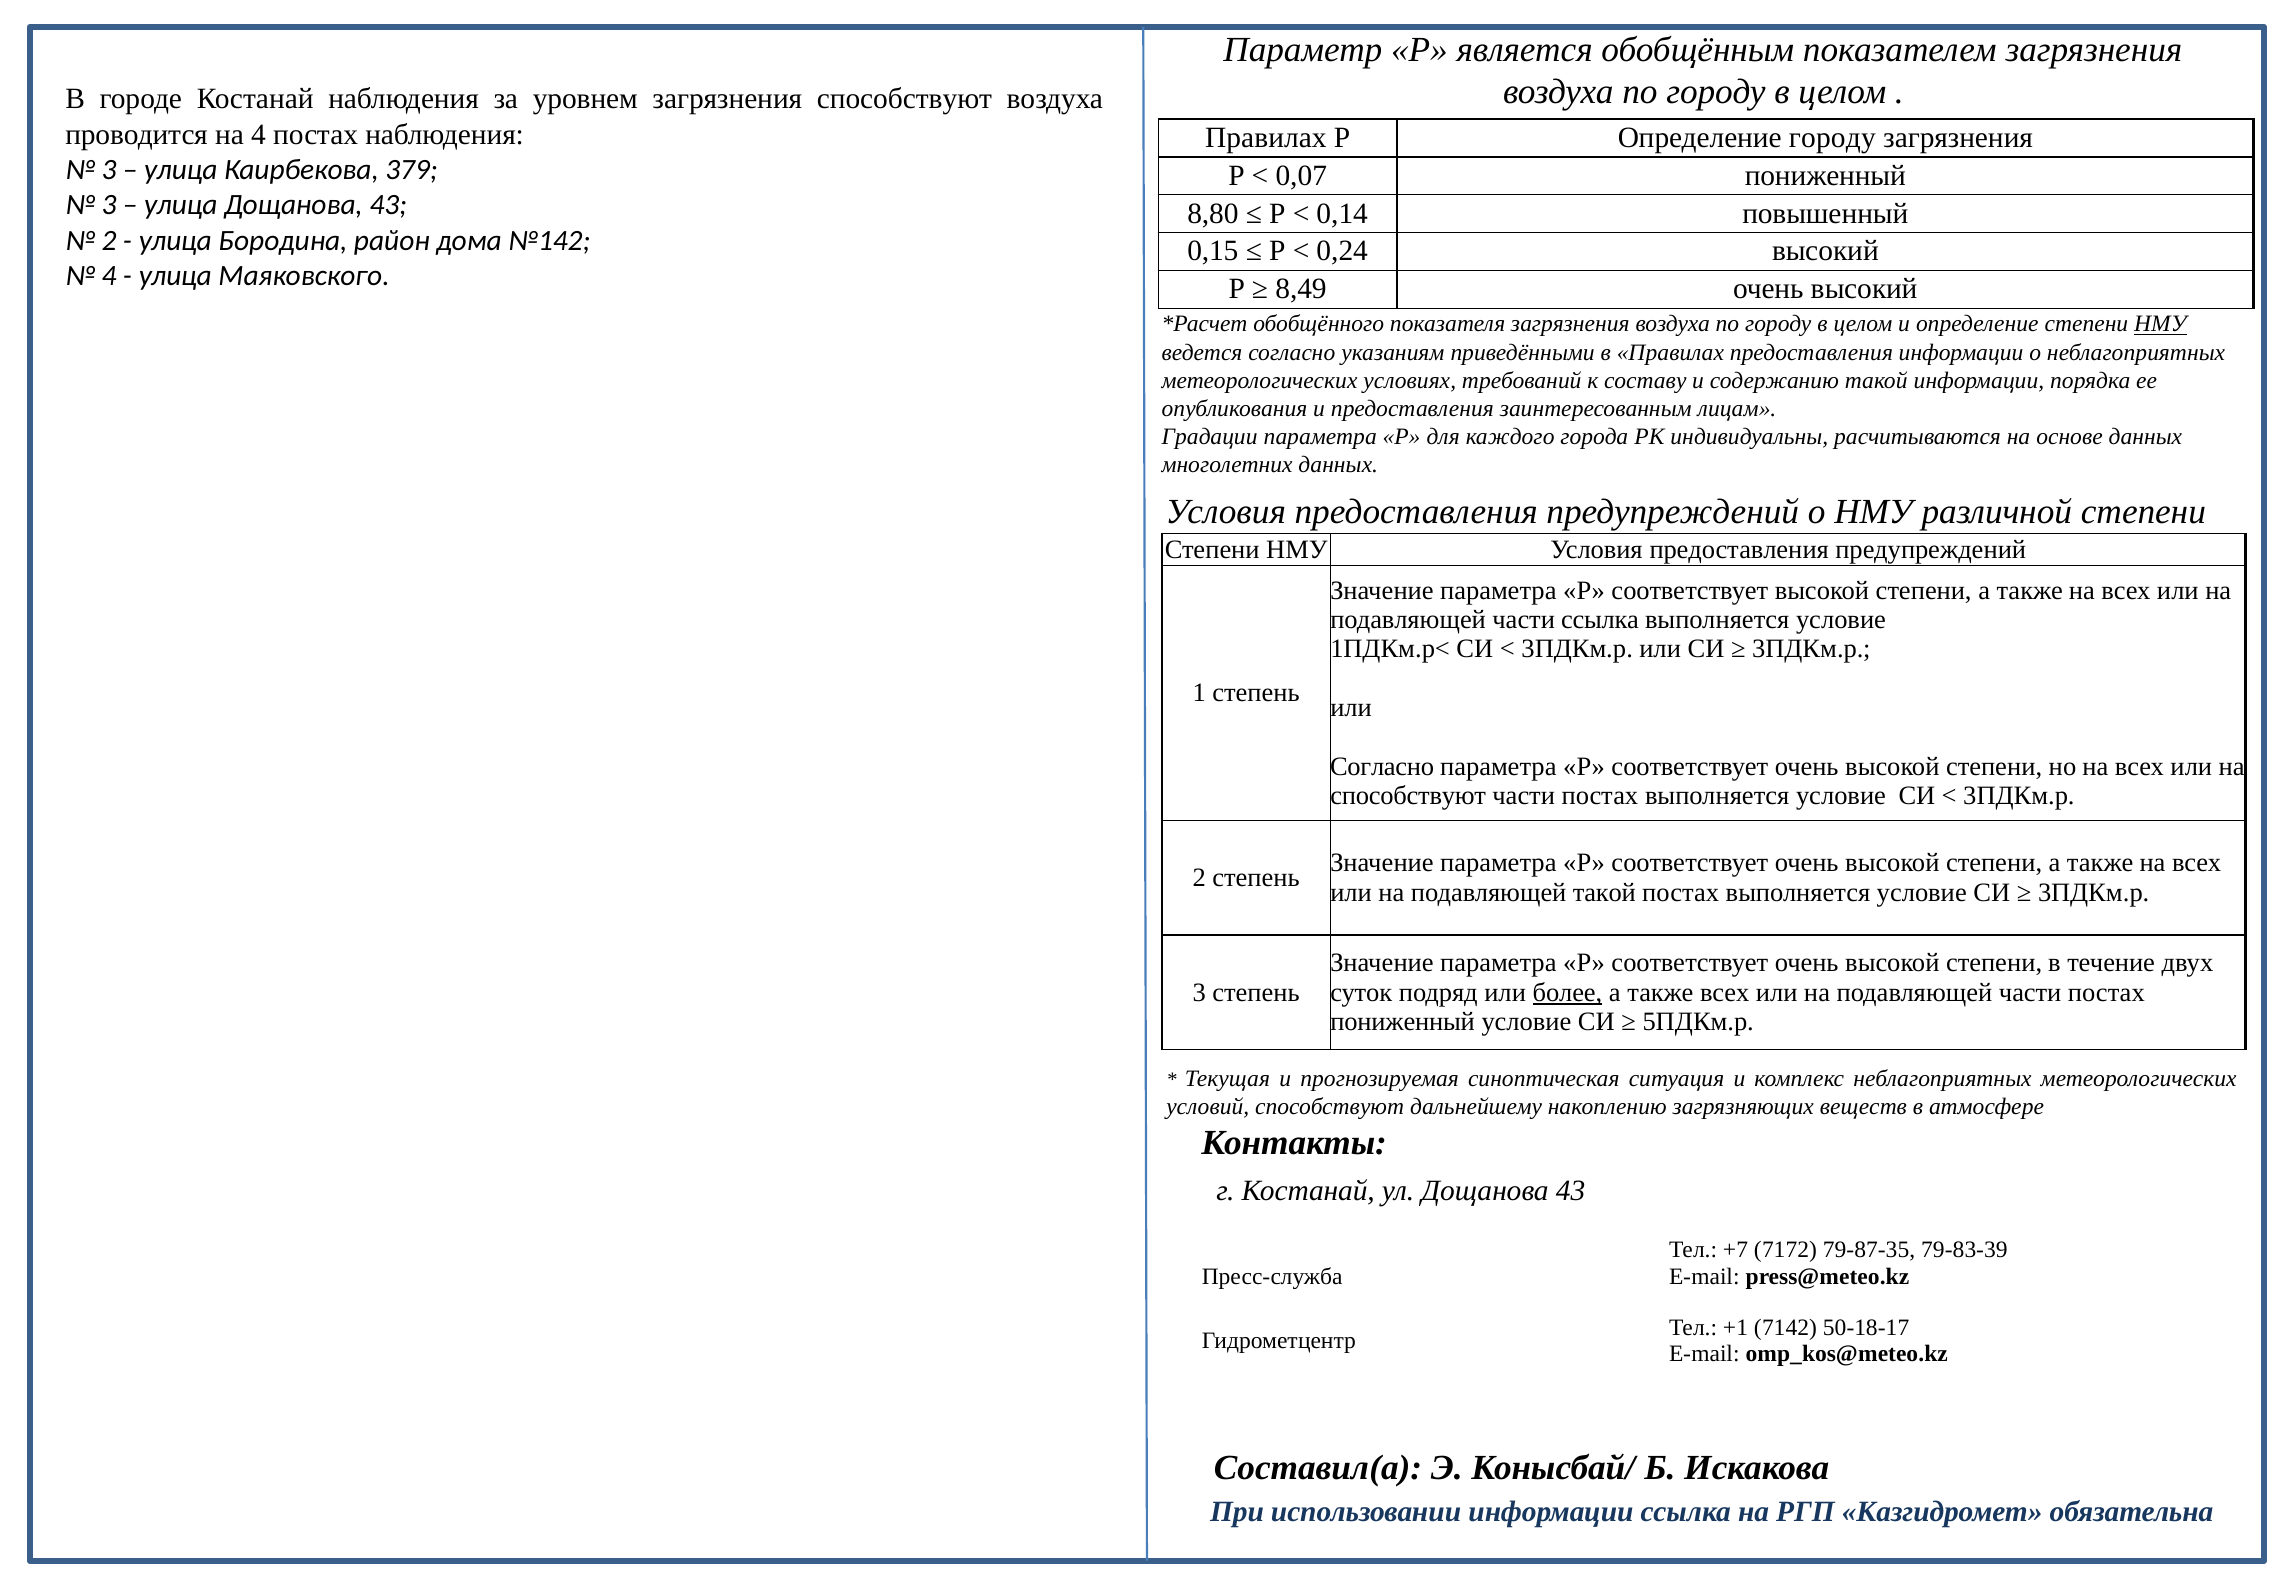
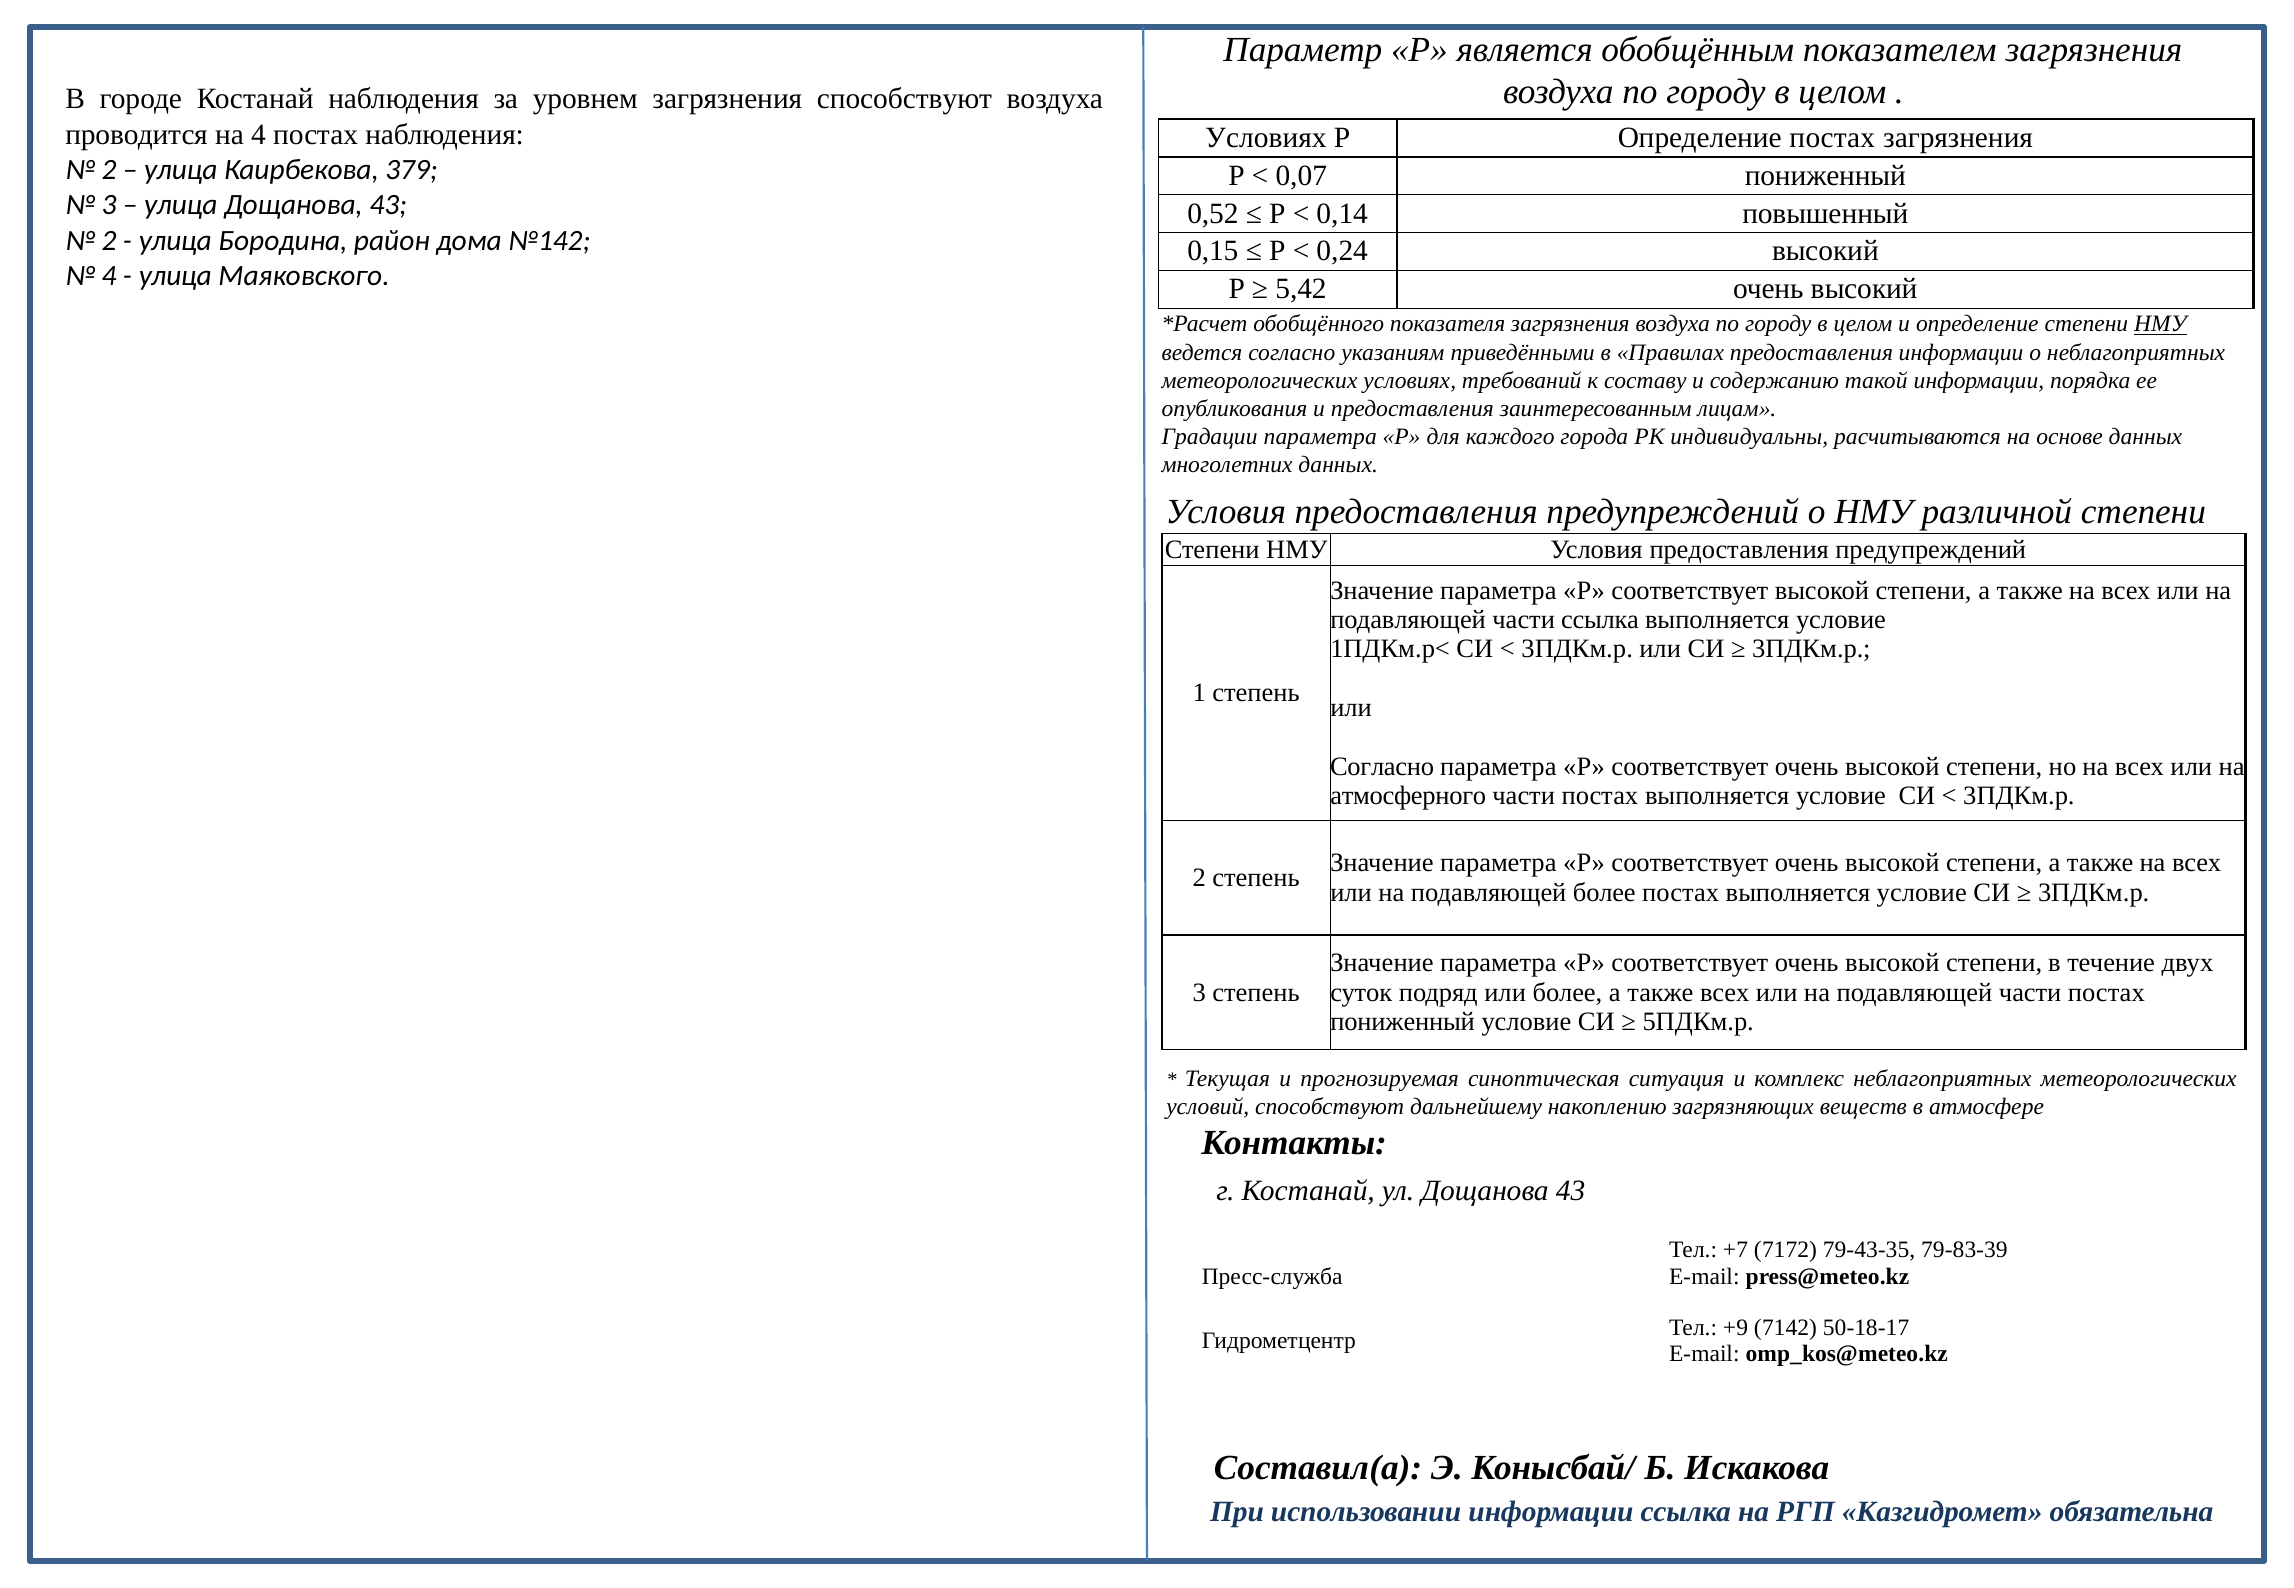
Правилах: Правилах -> Условиях (1266, 138)
Определение городу: городу -> постах (1832, 138)
3: 3 -> 2 (109, 170)
8,80: 8,80 -> 0,52 (1213, 213)
8,49: 8,49 -> 5,42 (1301, 289)
способствуют: способствуют -> атмосферного (1408, 796)
подавляющей такой: такой -> более (1604, 893)
более underline: present -> none (1567, 993)
79-87-35: 79-87-35 -> 79-43-35 (1869, 1250)
+1: +1 -> +9 (1735, 1328)
